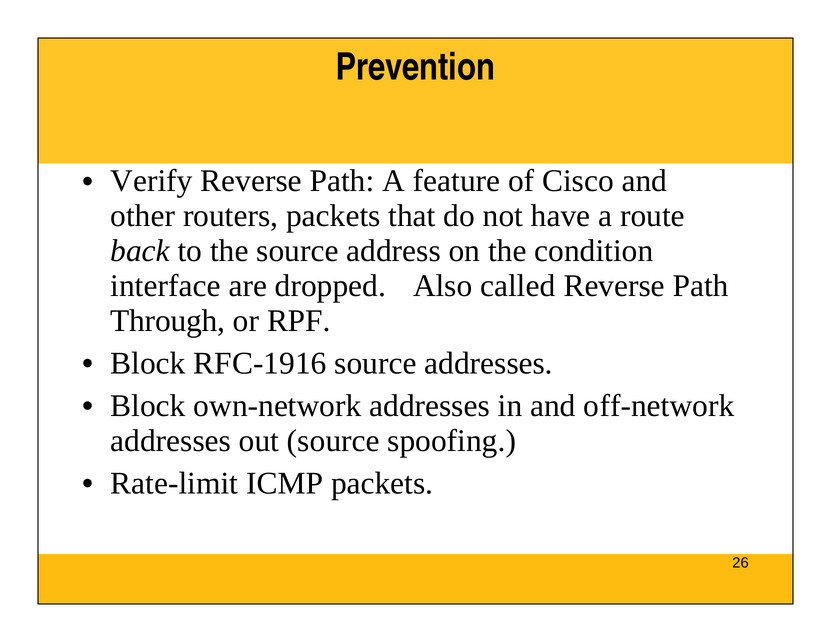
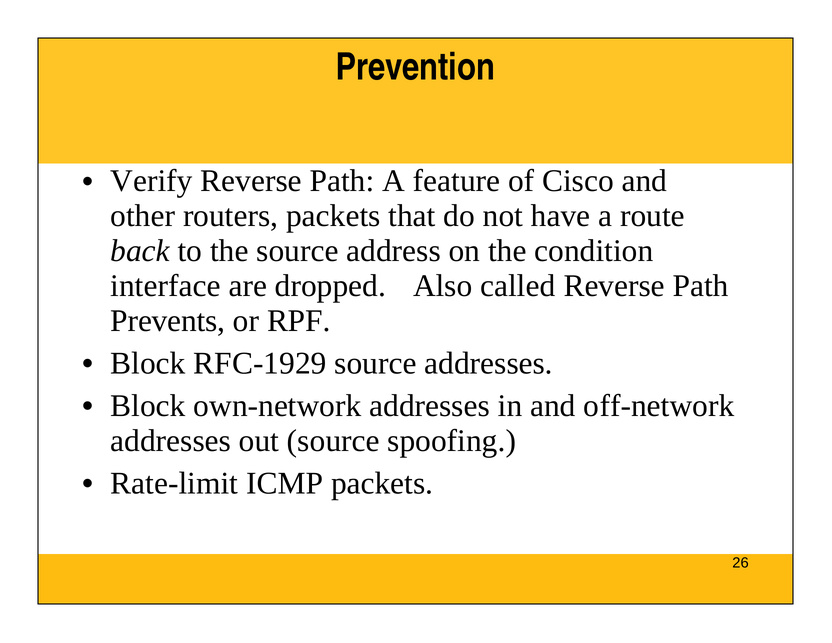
Through: Through -> Prevents (168, 321)
RFC-1916: RFC-1916 -> RFC-1929 (260, 363)
